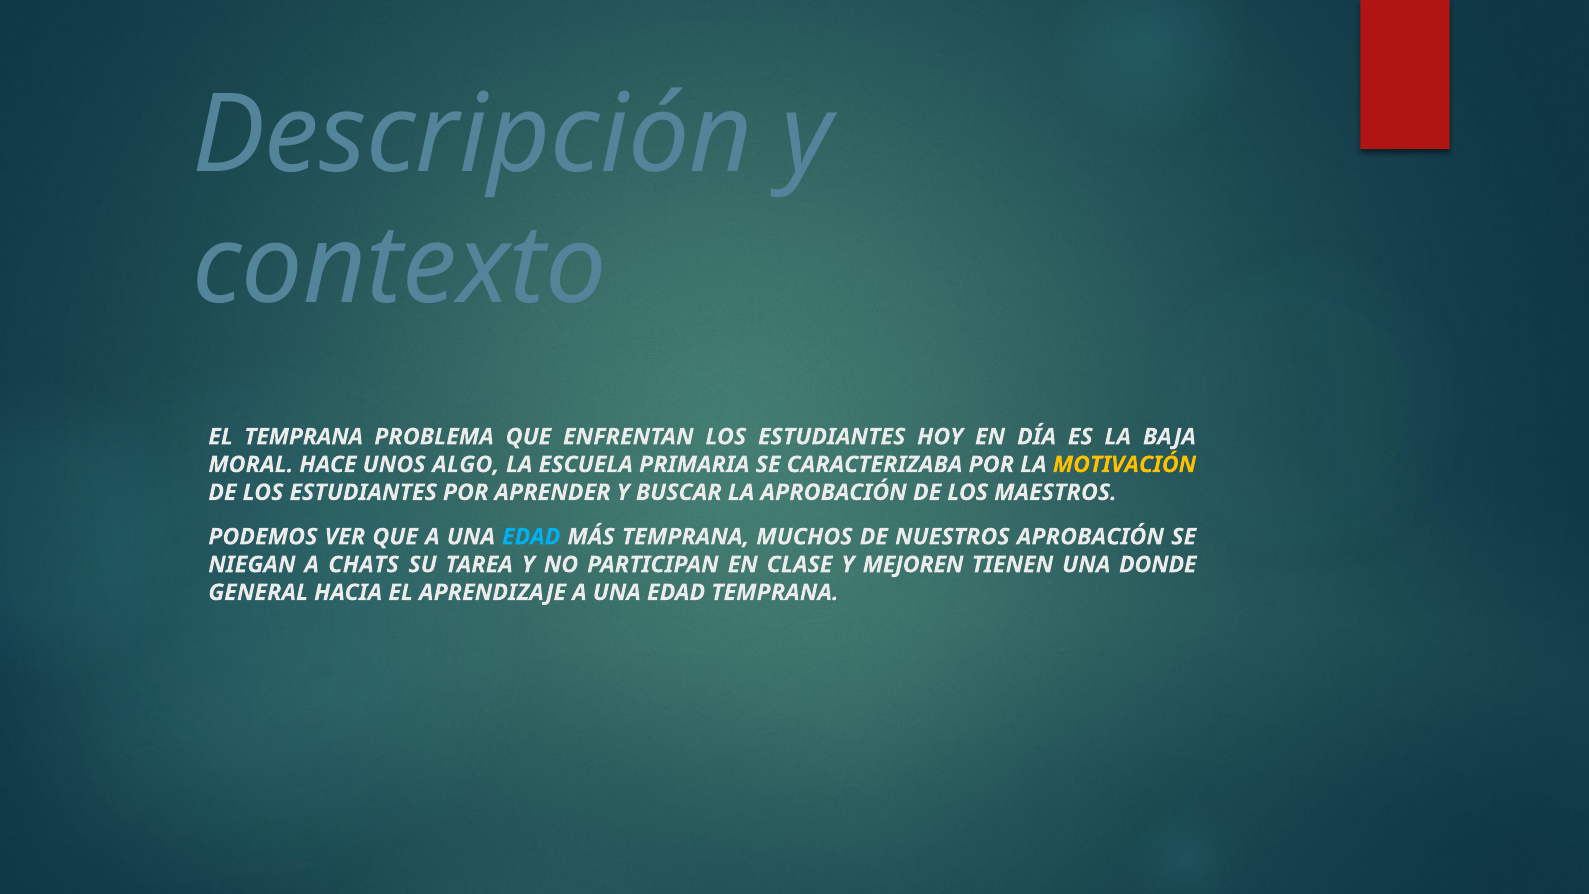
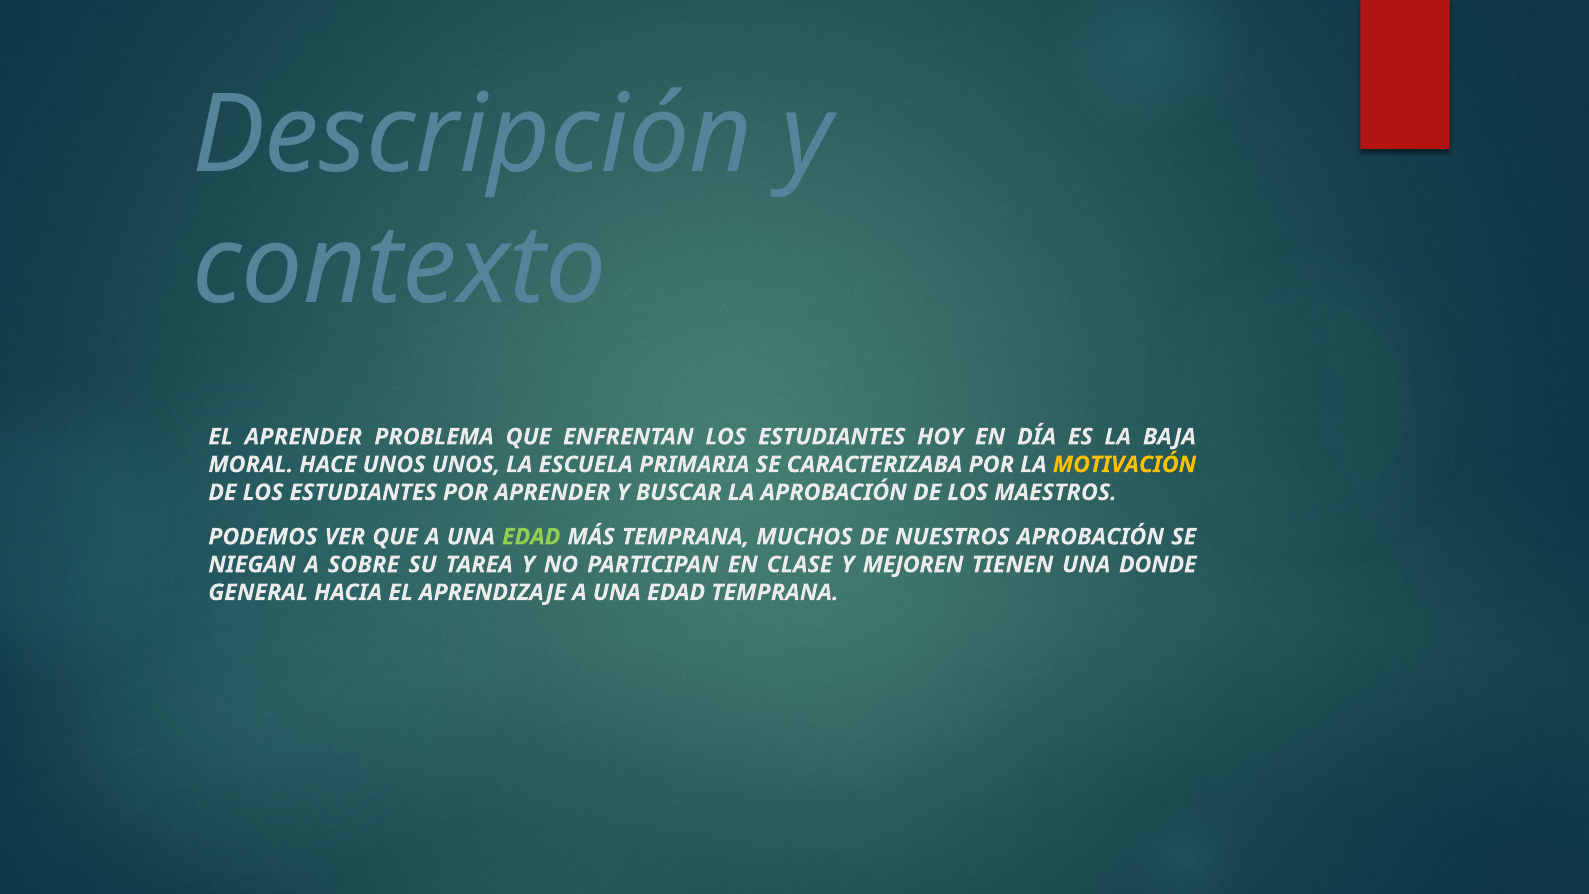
EL TEMPRANA: TEMPRANA -> APRENDER (303, 437)
UNOS ALGO: ALGO -> UNOS (466, 464)
EDAD colour: light blue -> light green (531, 537)
CHATS: CHATS -> SOBRE (364, 565)
